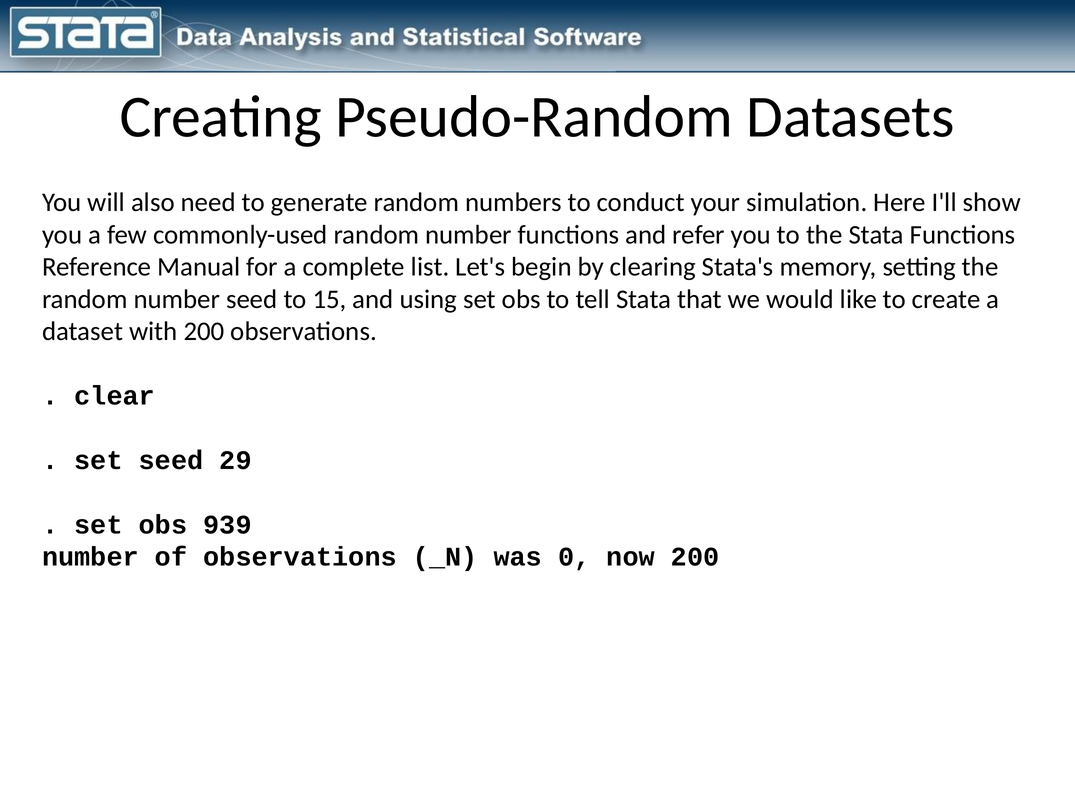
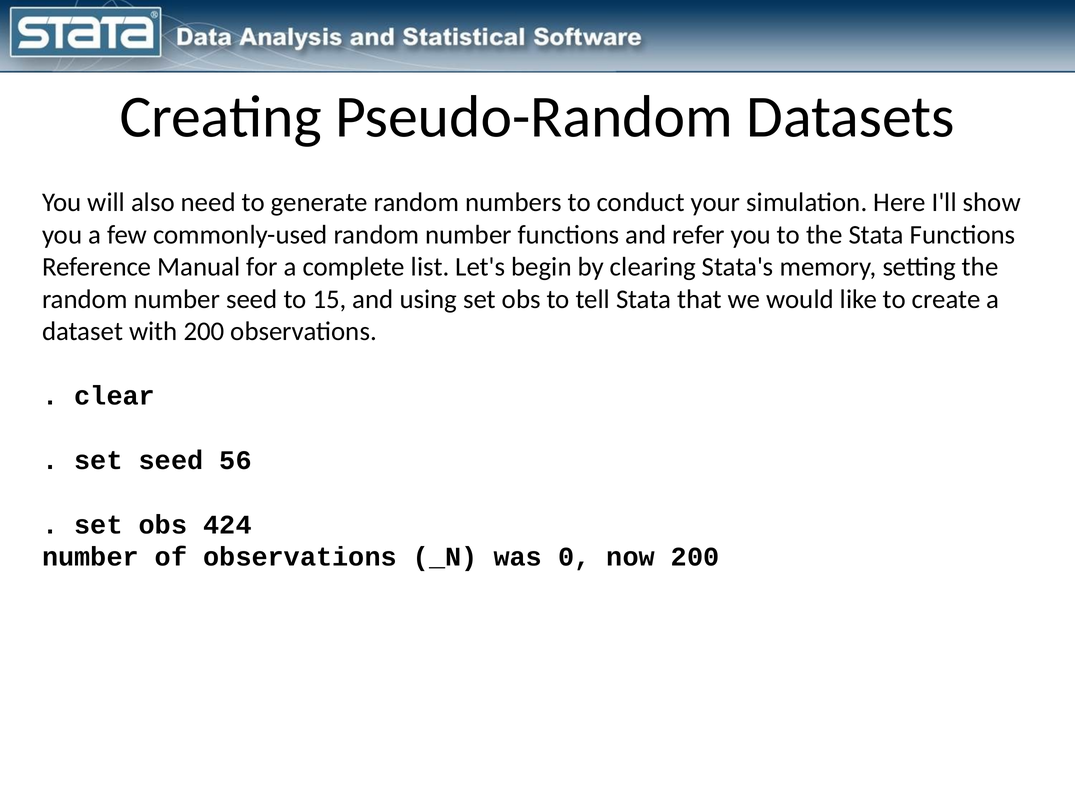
29: 29 -> 56 (236, 461)
939: 939 -> 424 (228, 525)
